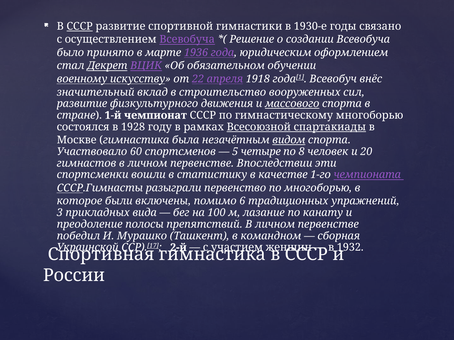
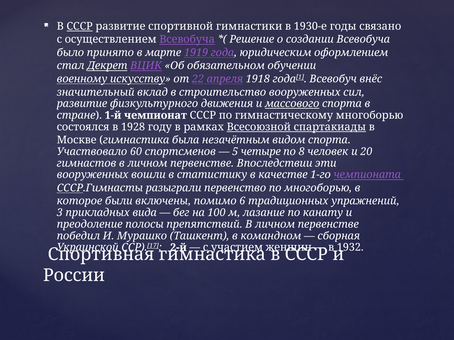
1936: 1936 -> 1919 (196, 53)
видом underline: present -> none (289, 140)
спортсменки: спортсменки -> вооруженных (93, 175)
